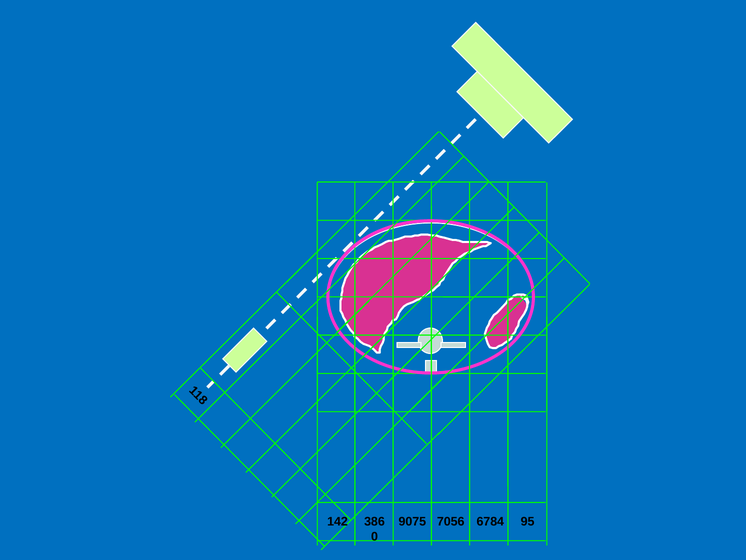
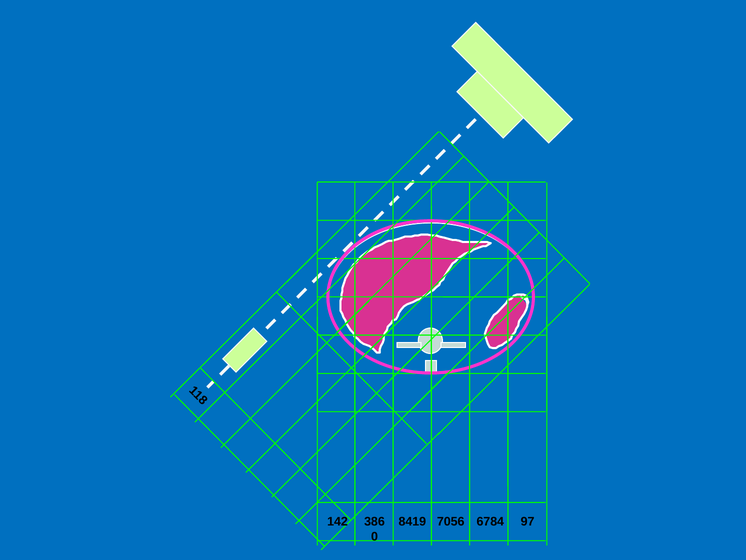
9075: 9075 -> 8419 (412, 521)
95: 95 -> 97 (528, 521)
